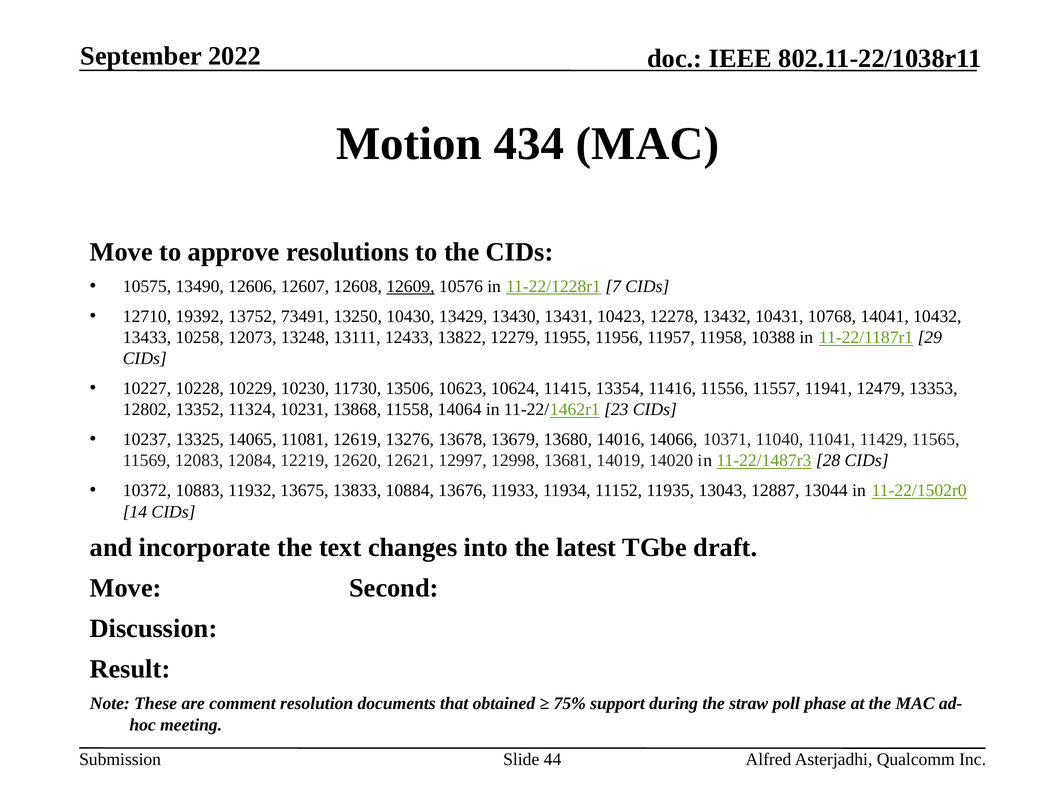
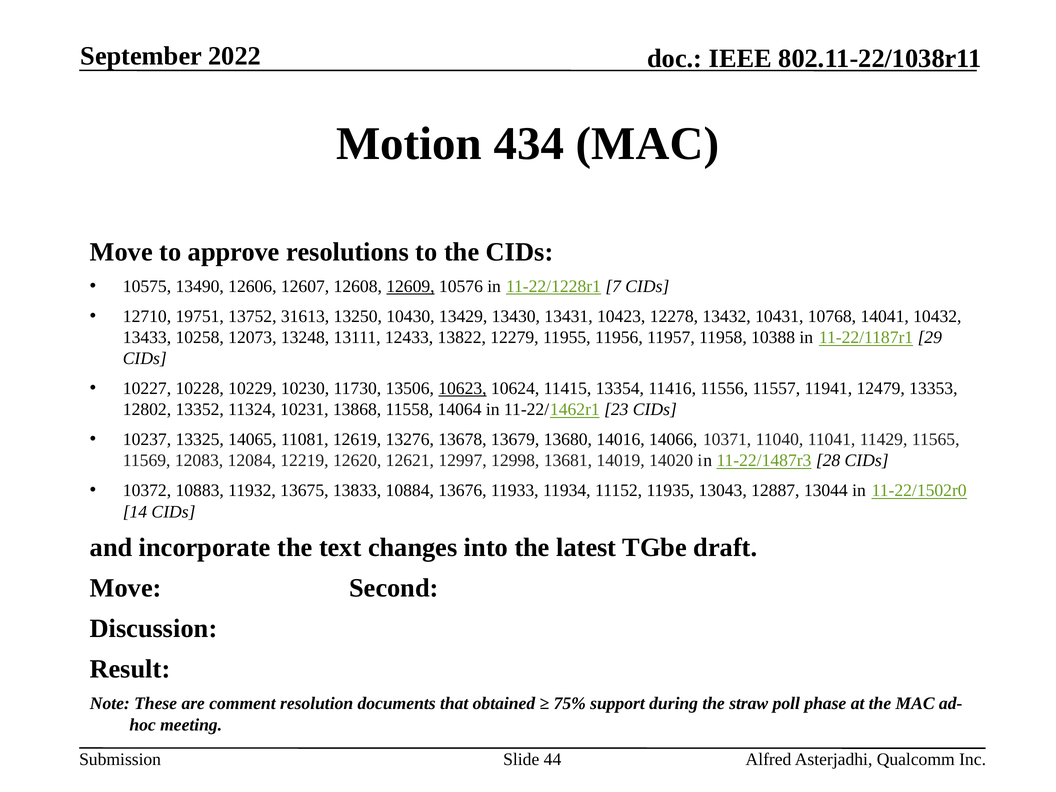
19392: 19392 -> 19751 (200, 316)
73491: 73491 -> 31613 (305, 316)
10623 underline: none -> present (462, 388)
